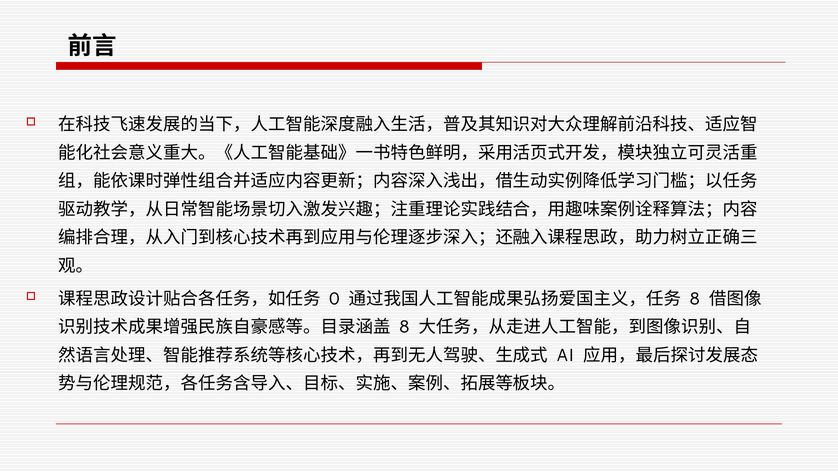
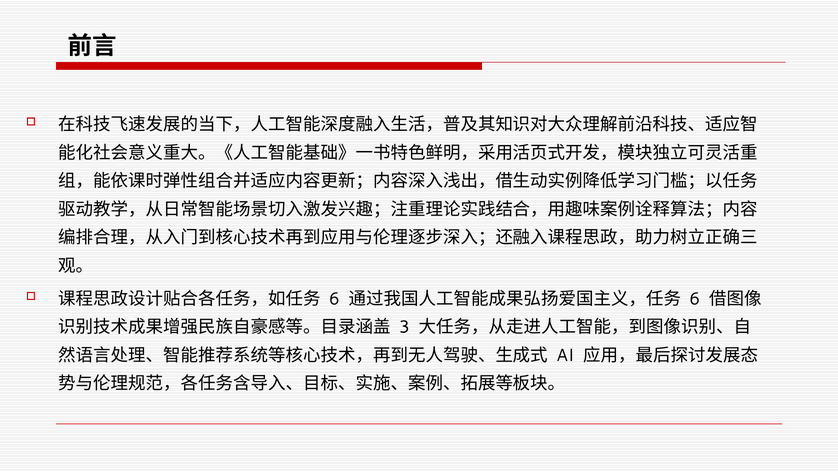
0: 0 -> 6 (334, 299)
8: 8 -> 6 (695, 299)
8: 8 -> 3 (404, 327)
